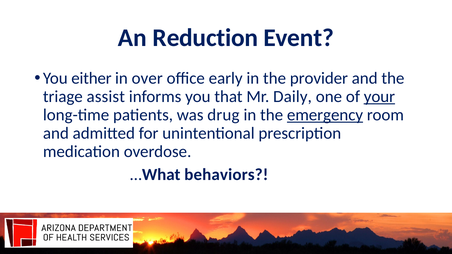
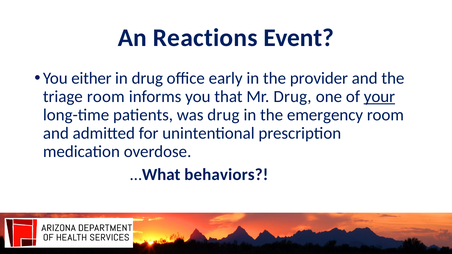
Reduction: Reduction -> Reactions (205, 38)
in over: over -> drug (147, 78)
triage assist: assist -> room (106, 97)
Mr Daily: Daily -> Drug (292, 97)
emergency underline: present -> none (325, 115)
